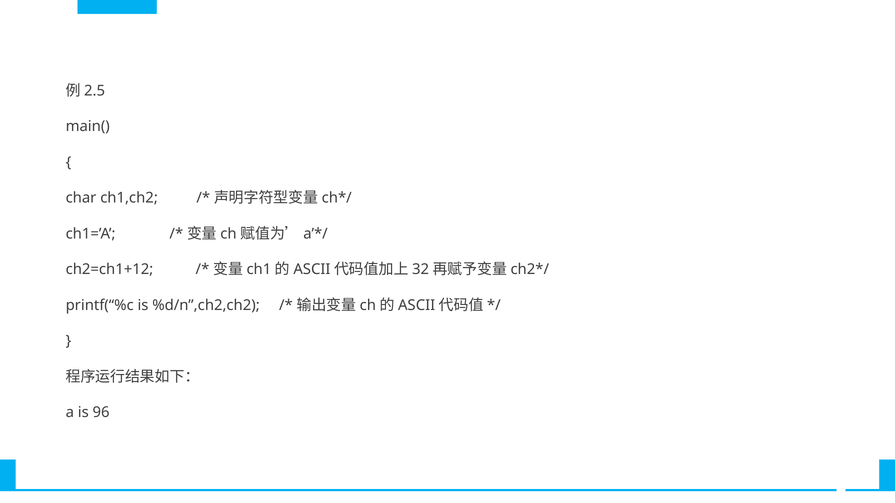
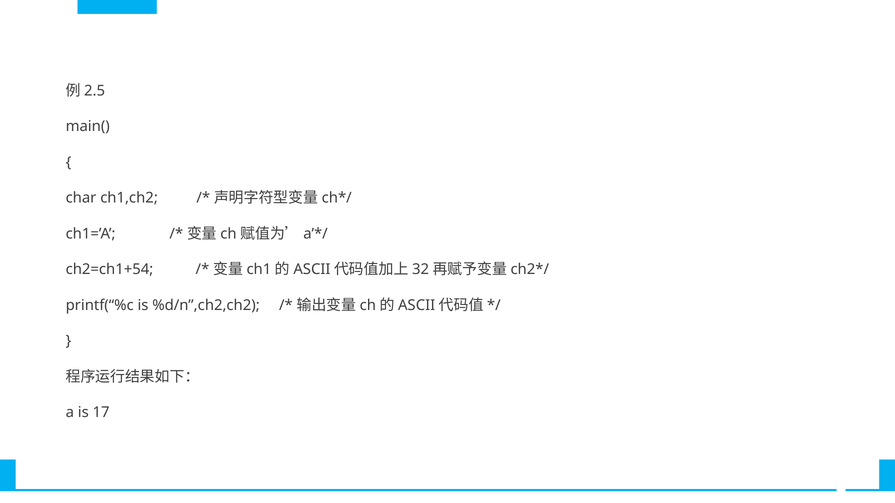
ch2=ch1+12: ch2=ch1+12 -> ch2=ch1+54 (109, 270)
96: 96 -> 17 (101, 413)
